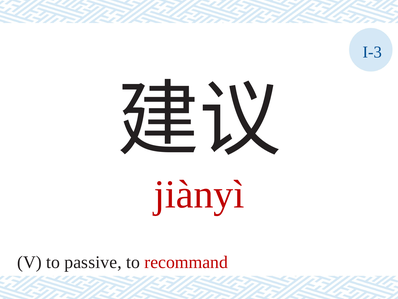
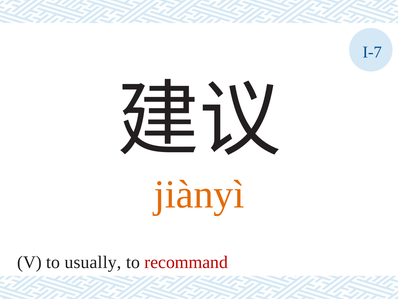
I-3: I-3 -> I-7 (372, 52)
jiànyì colour: red -> orange (199, 194)
passive: passive -> usually (93, 262)
